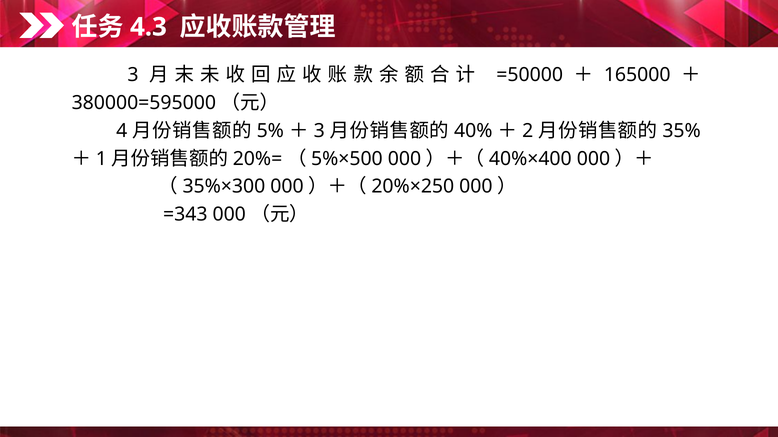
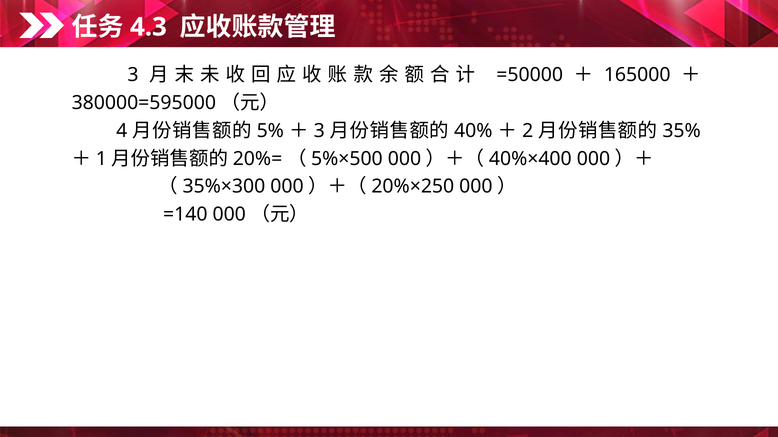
=343: =343 -> =140 (185, 215)
